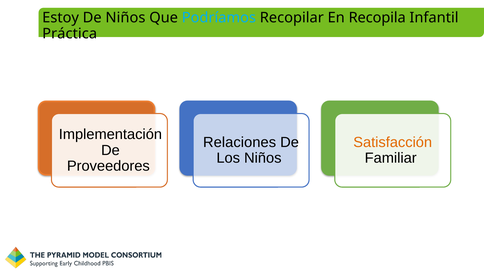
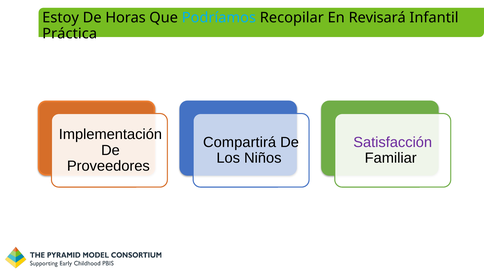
De Niños: Niños -> Horas (126, 18)
Recopila: Recopila -> Revisará (377, 18)
Relaciones: Relaciones -> Compartirá (240, 142)
Satisfacción colour: orange -> purple (393, 142)
